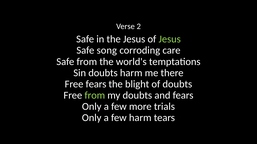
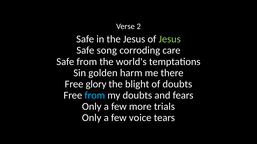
Sin doubts: doubts -> golden (103, 73)
Free fears: fears -> glory (96, 84)
from colour: light green -> light blue (95, 96)
few harm: harm -> voice (140, 118)
